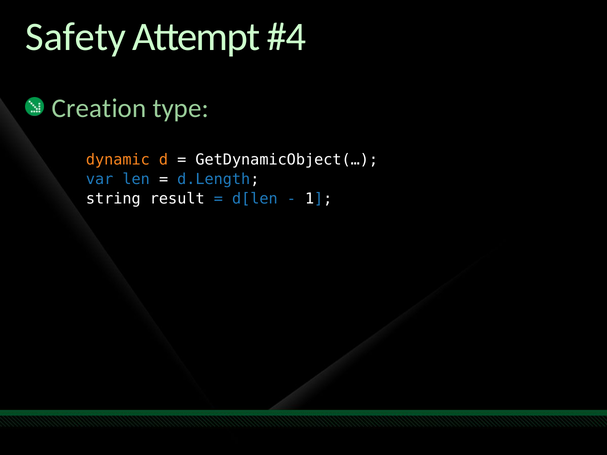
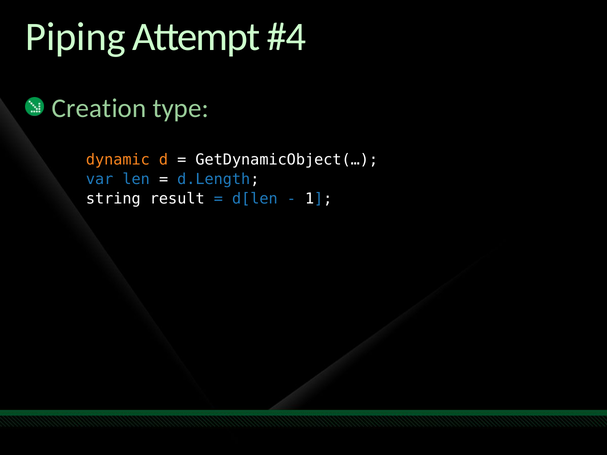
Safety: Safety -> Piping (76, 37)
